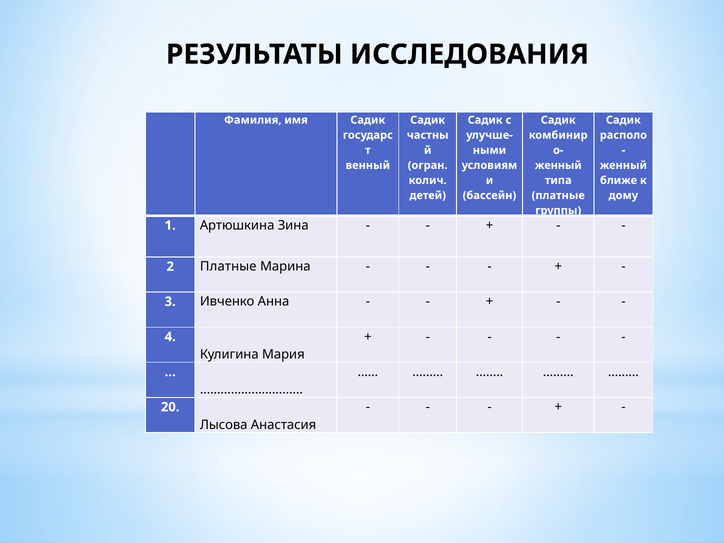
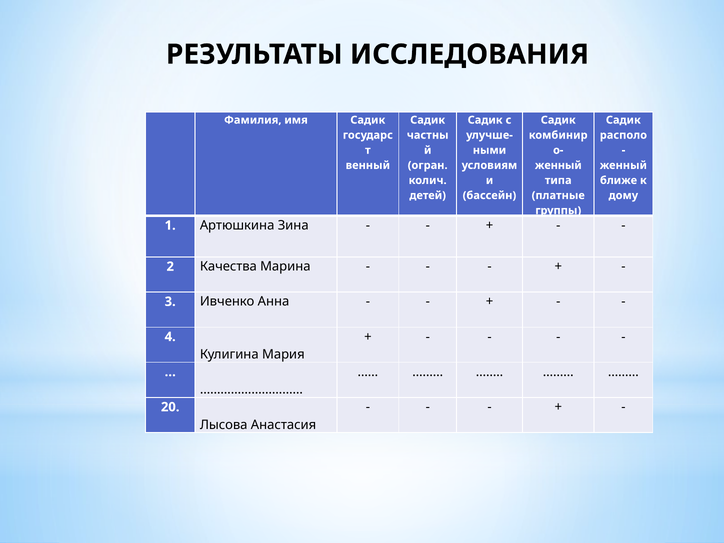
2 Платные: Платные -> Качества (228, 267)
